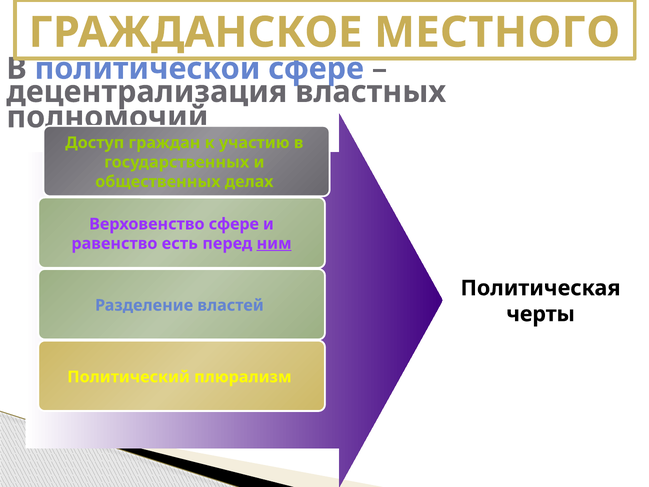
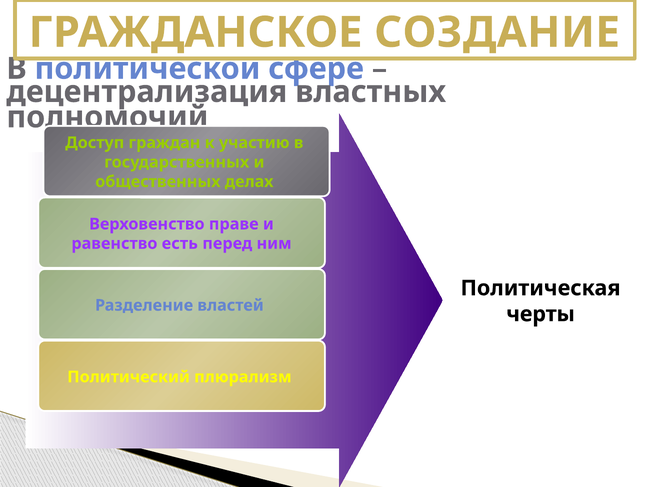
МЕСТНОГО: МЕСТНОГО -> СОЗДАНИЕ (497, 32)
Верховенство сфере: сфере -> праве (234, 224)
ним underline: present -> none (274, 243)
